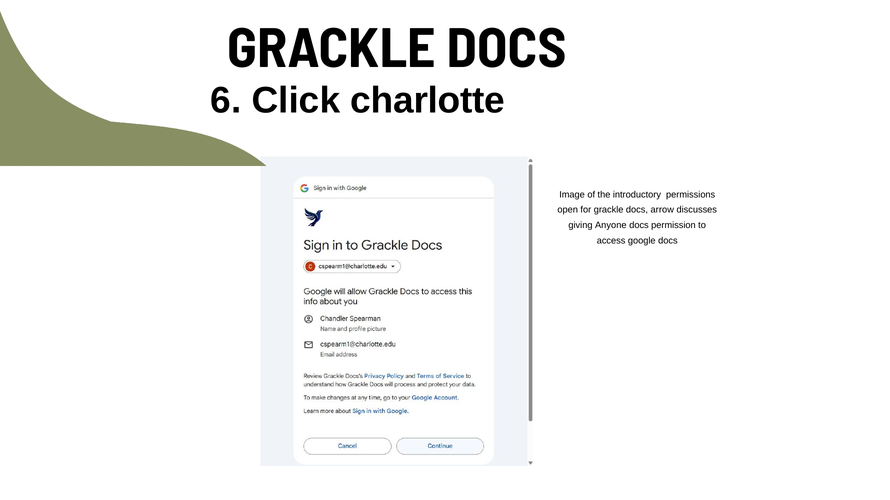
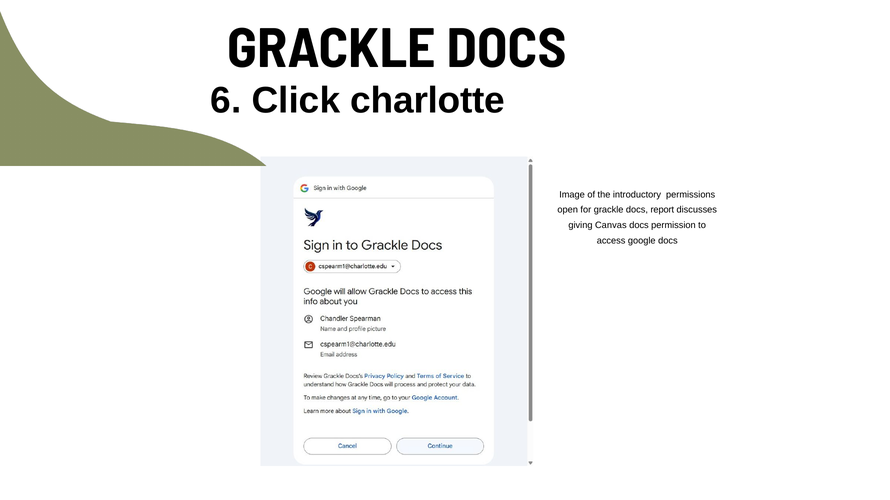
arrow: arrow -> report (662, 210)
Anyone: Anyone -> Canvas (611, 225)
